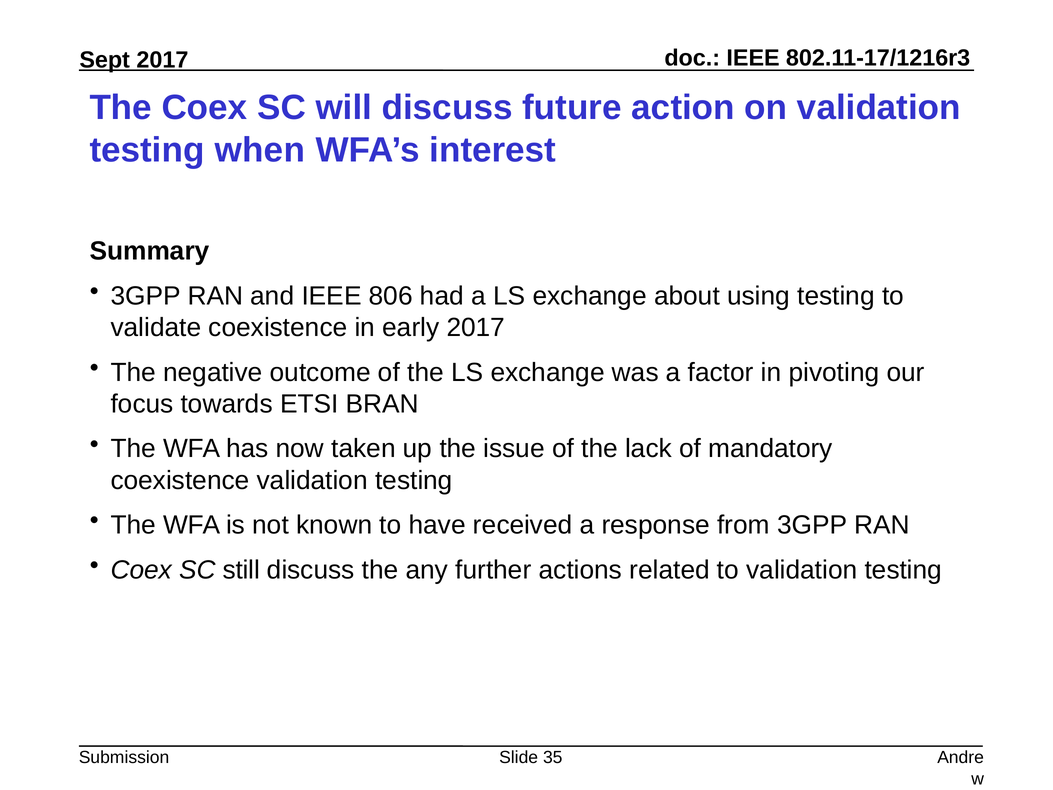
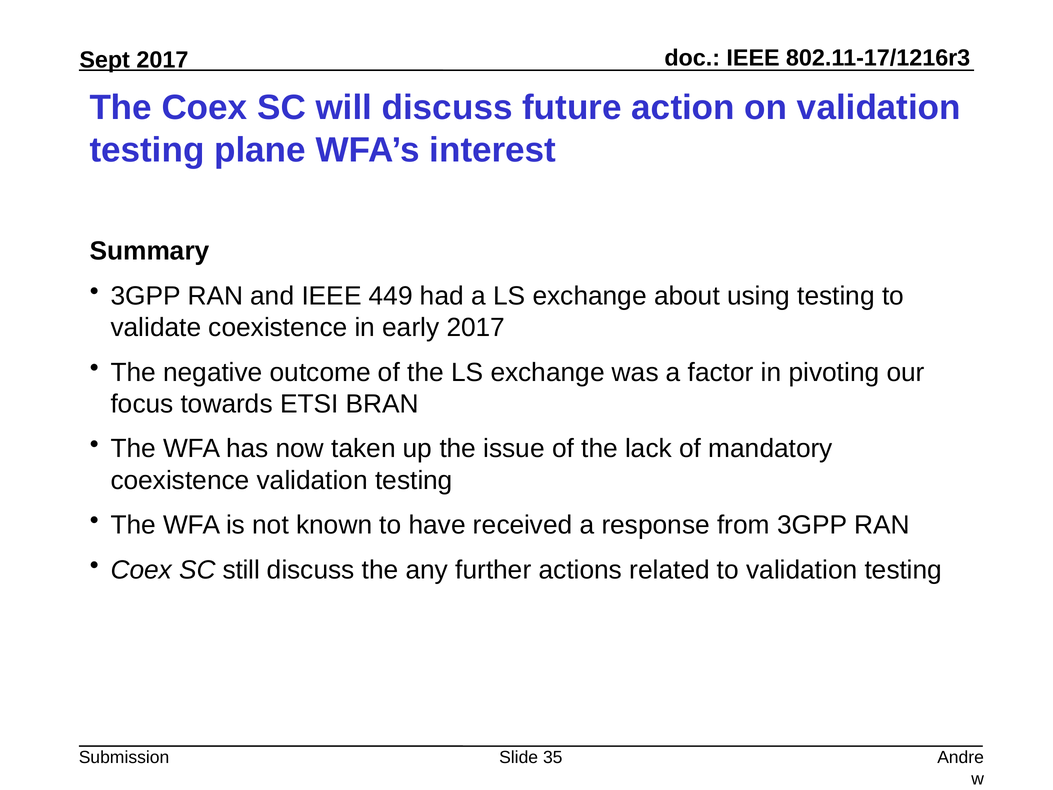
when: when -> plane (260, 150)
806: 806 -> 449 (391, 296)
